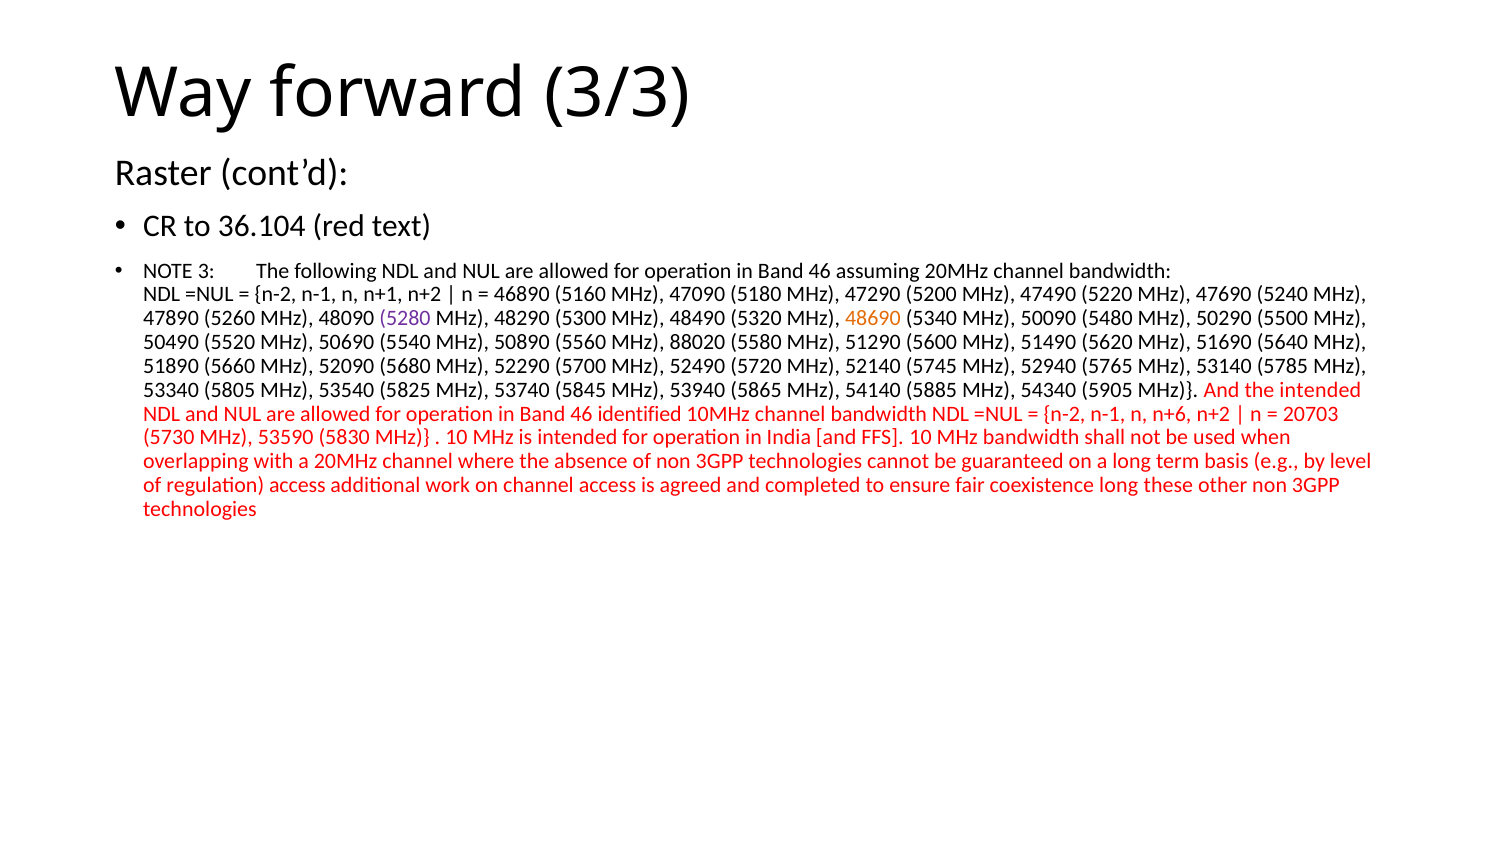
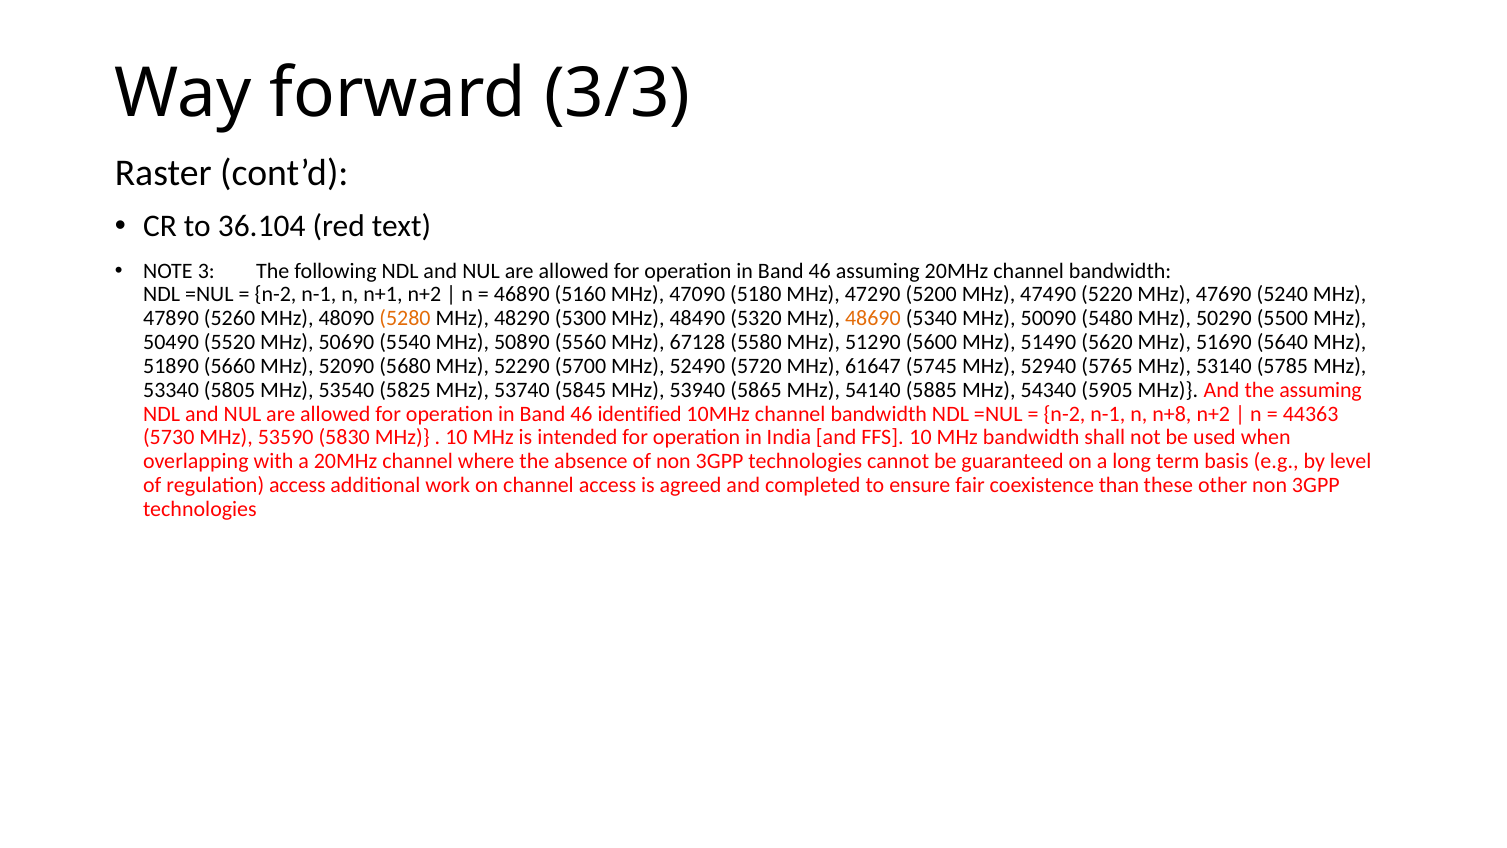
5280 colour: purple -> orange (405, 318)
88020: 88020 -> 67128 (697, 342)
52140: 52140 -> 61647 (873, 366)
the intended: intended -> assuming (1321, 390)
n+6: n+6 -> n+8 (1172, 414)
20703: 20703 -> 44363 (1311, 414)
coexistence long: long -> than (1119, 485)
